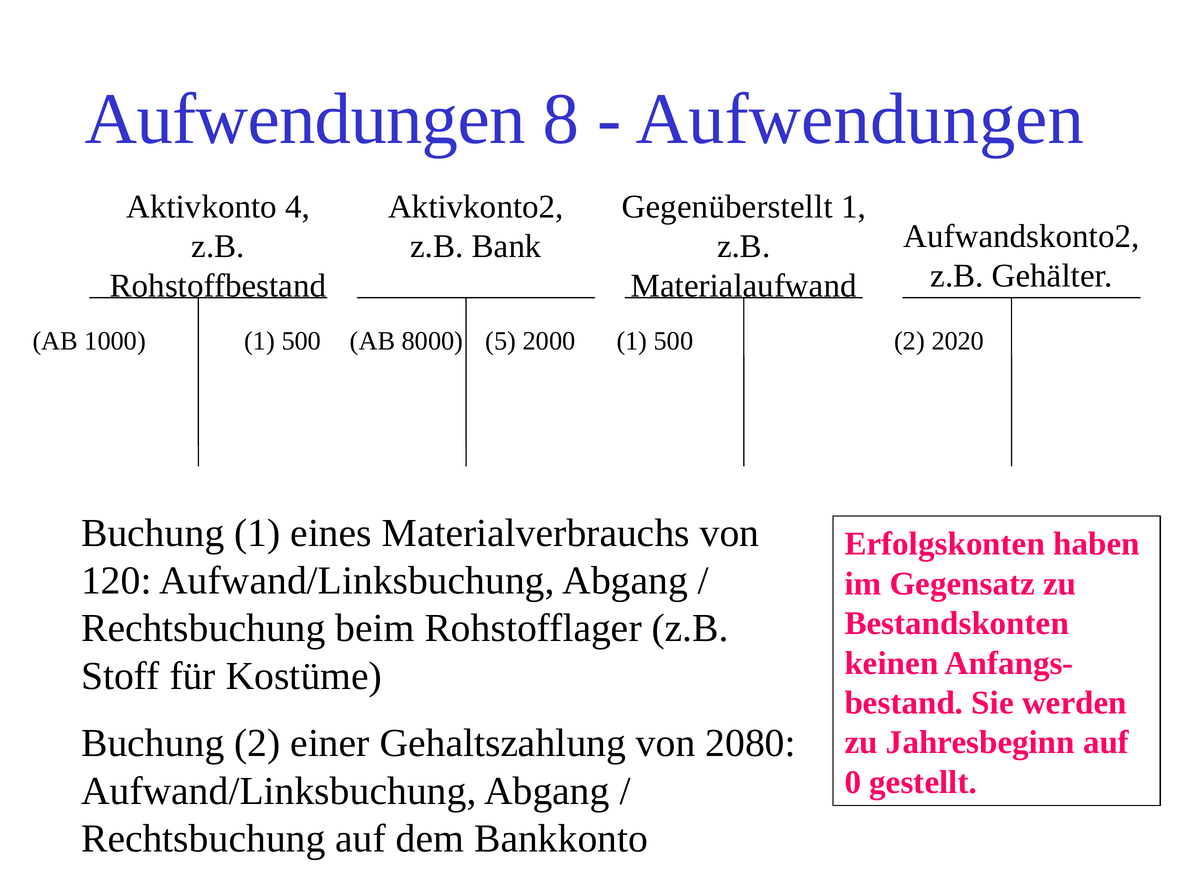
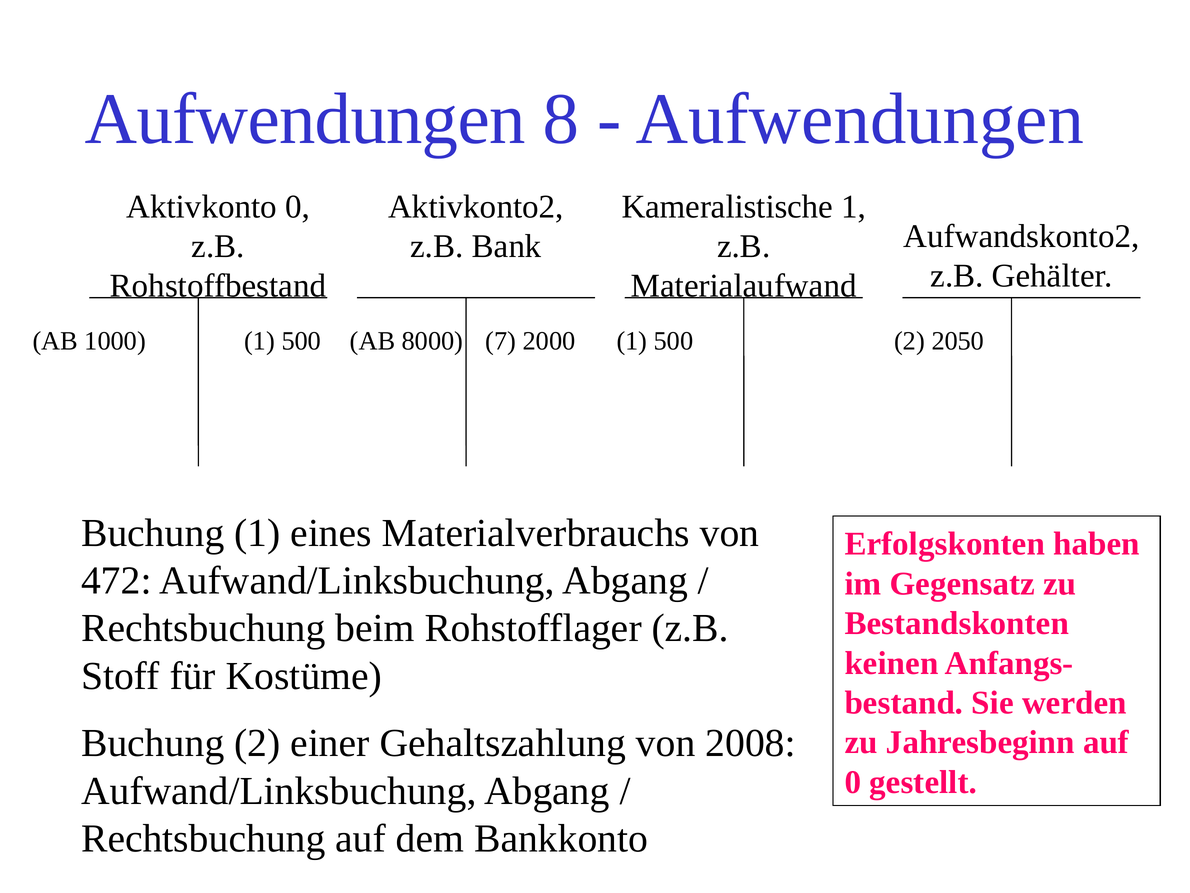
Aktivkonto 4: 4 -> 0 (298, 207)
Gegenüberstellt: Gegenüberstellt -> Kameralistische (727, 207)
5: 5 -> 7 (501, 341)
2020: 2020 -> 2050 (958, 341)
120: 120 -> 472 (116, 580)
2080: 2080 -> 2008 (751, 743)
